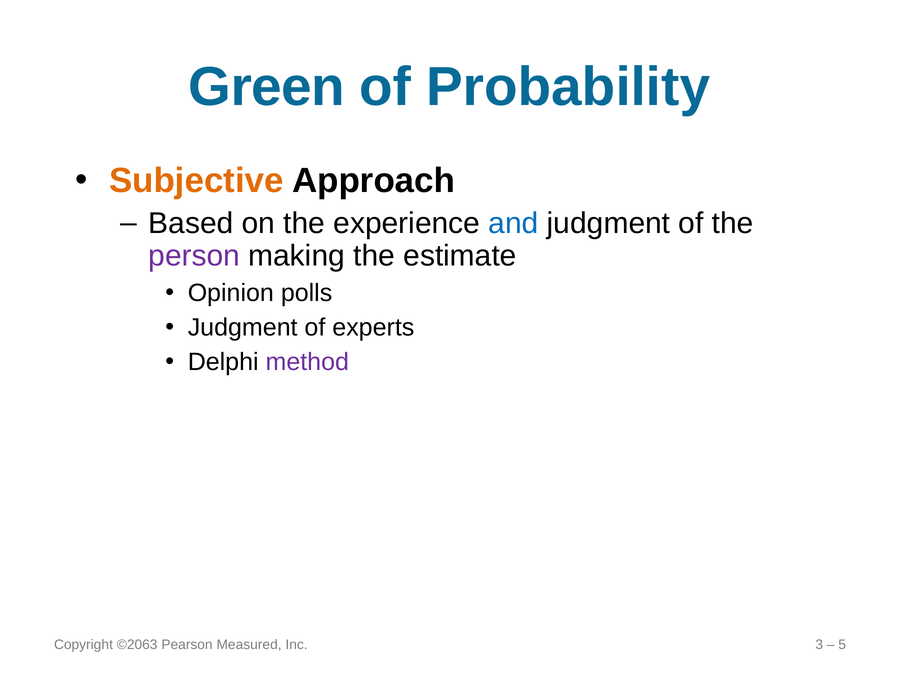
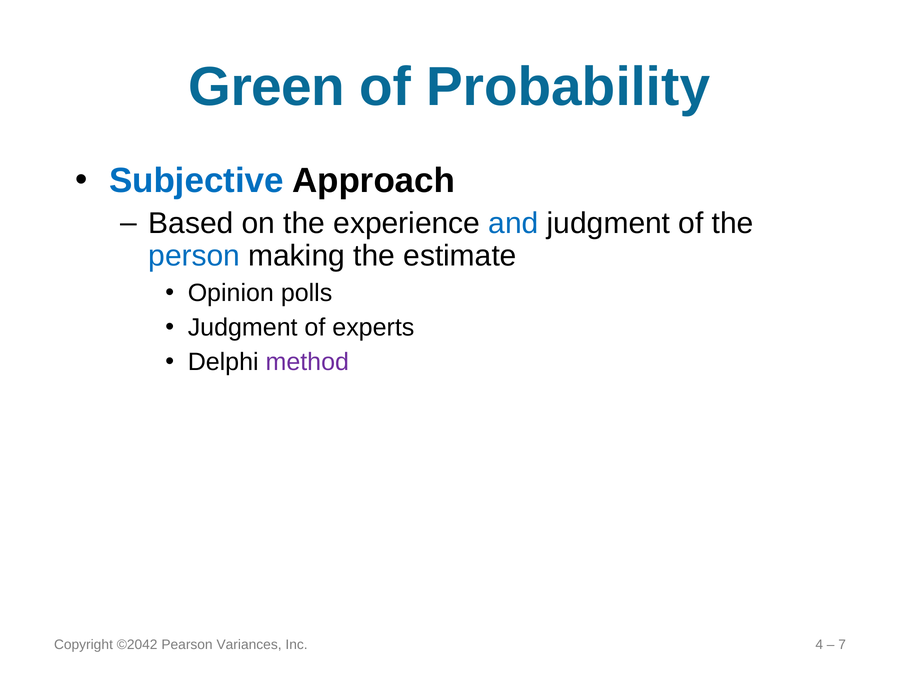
Subjective colour: orange -> blue (196, 181)
person colour: purple -> blue (194, 256)
©2063: ©2063 -> ©2042 (137, 645)
Measured: Measured -> Variances (249, 645)
3: 3 -> 4 (819, 645)
5: 5 -> 7 (842, 645)
